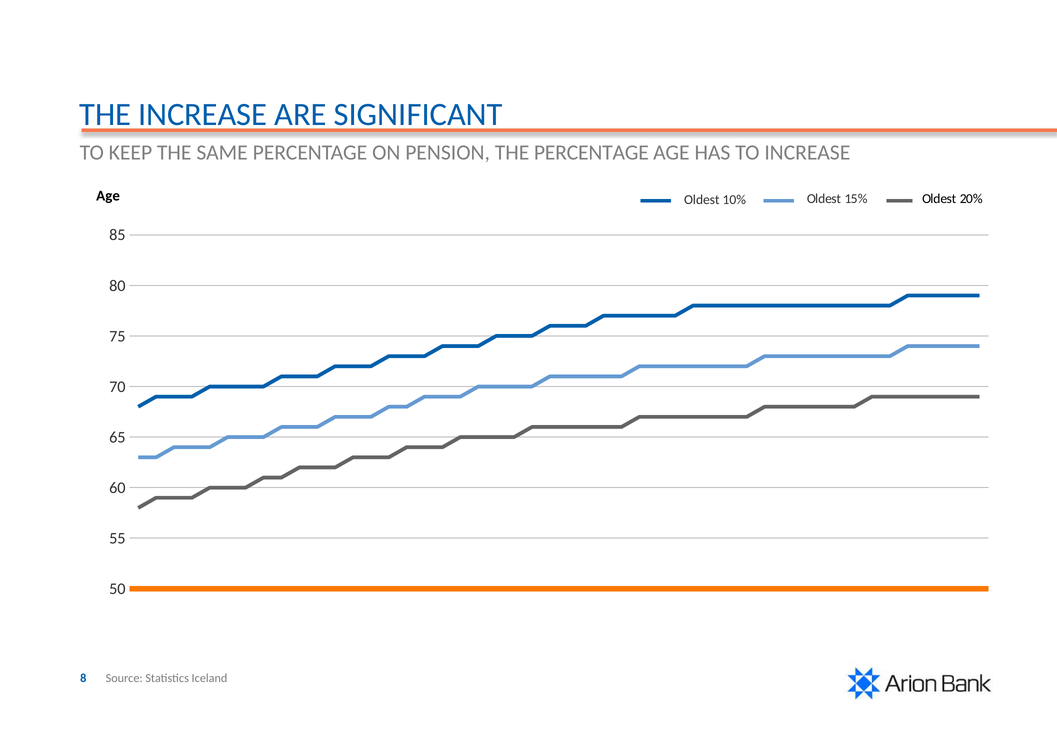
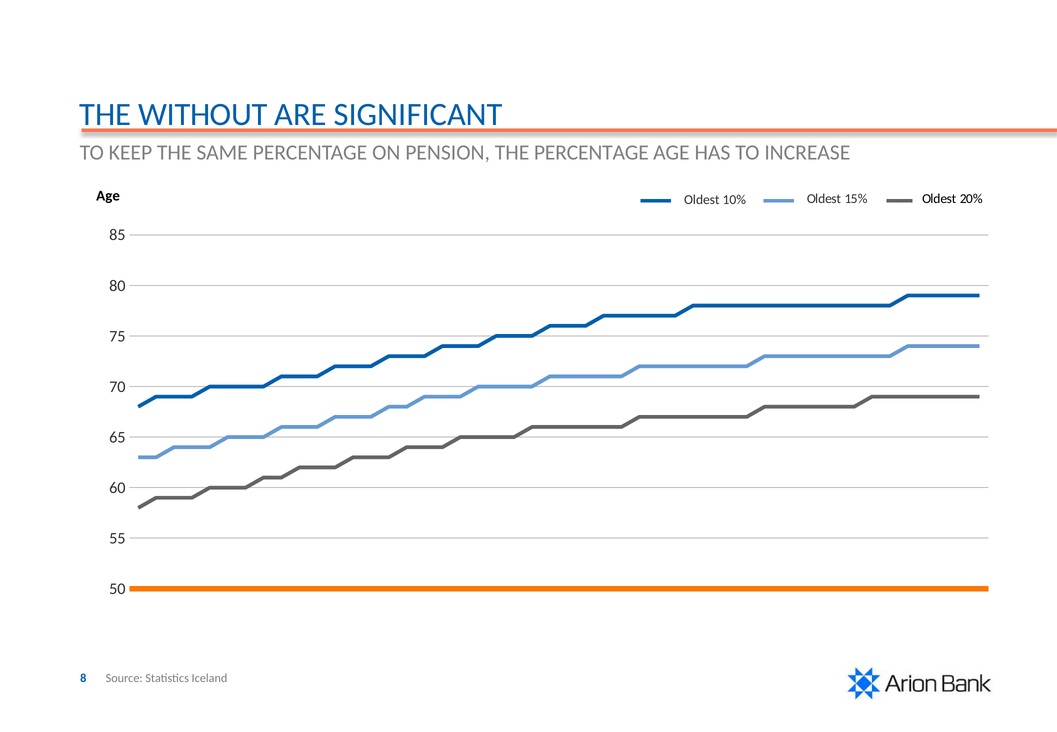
THE INCREASE: INCREASE -> WITHOUT (203, 114)
